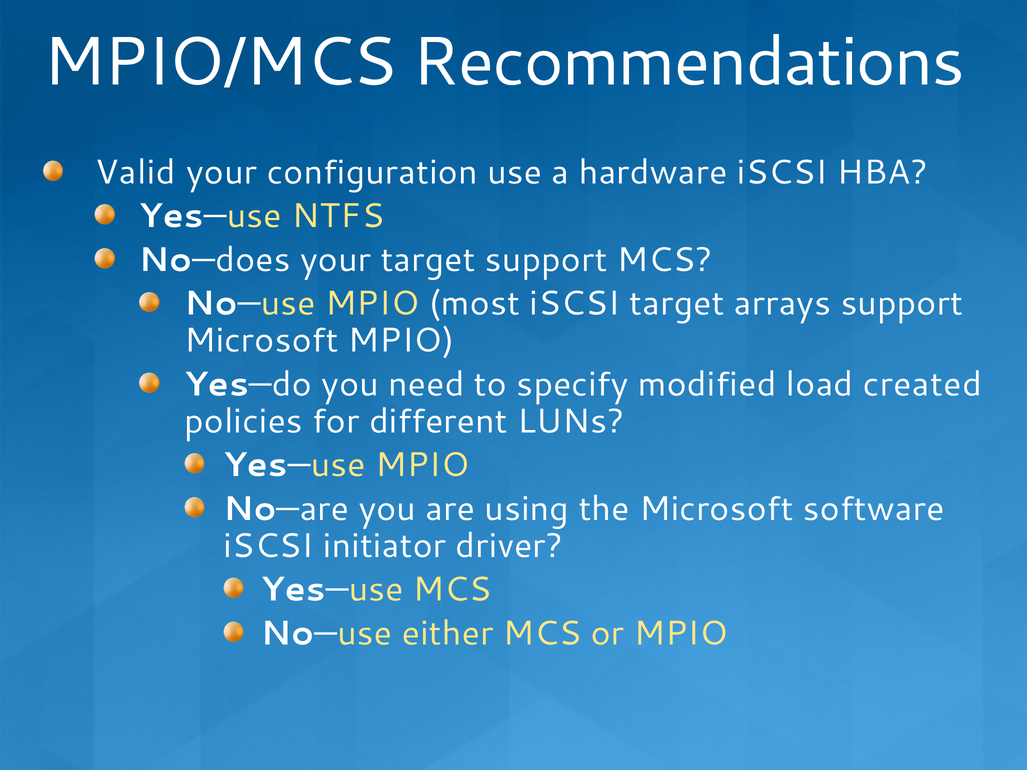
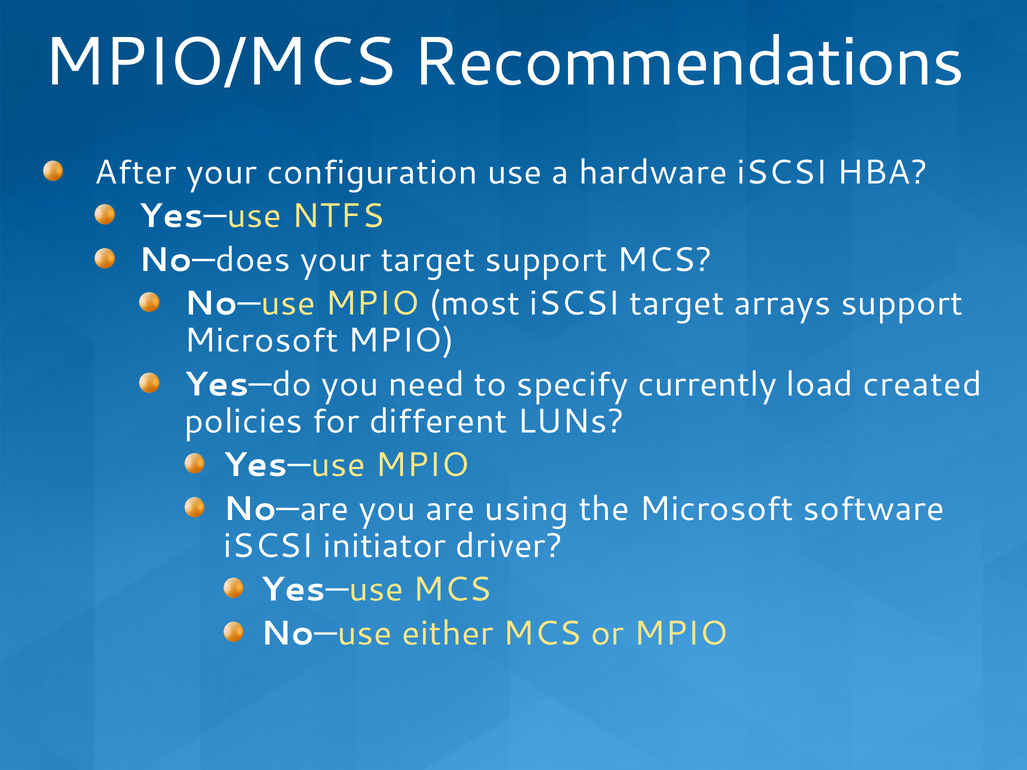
Valid: Valid -> After (136, 172)
modified: modified -> currently (707, 384)
